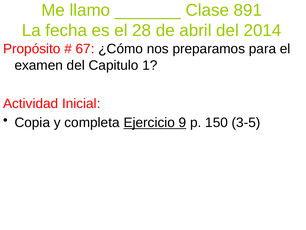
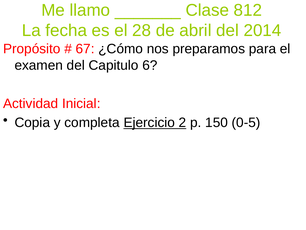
891: 891 -> 812 (248, 10)
1: 1 -> 6 (150, 65)
9: 9 -> 2 (182, 122)
3-5: 3-5 -> 0-5 (246, 122)
